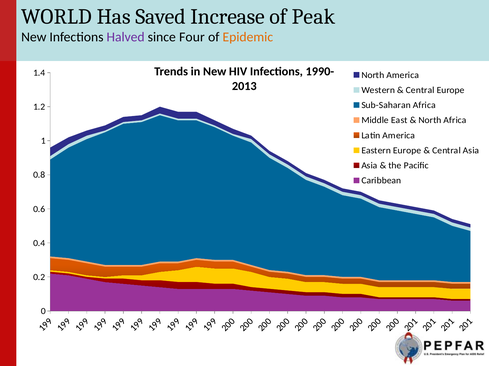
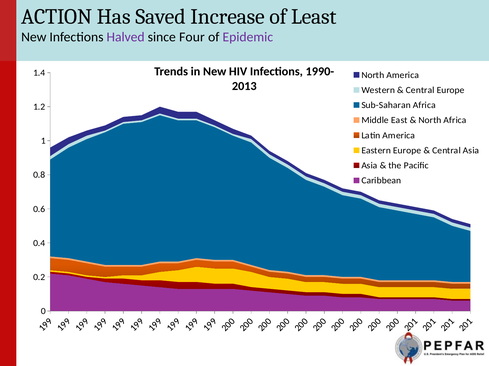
WORLD: WORLD -> ACTION (57, 17)
Peak: Peak -> Least (314, 17)
Epidemic colour: orange -> purple (248, 37)
